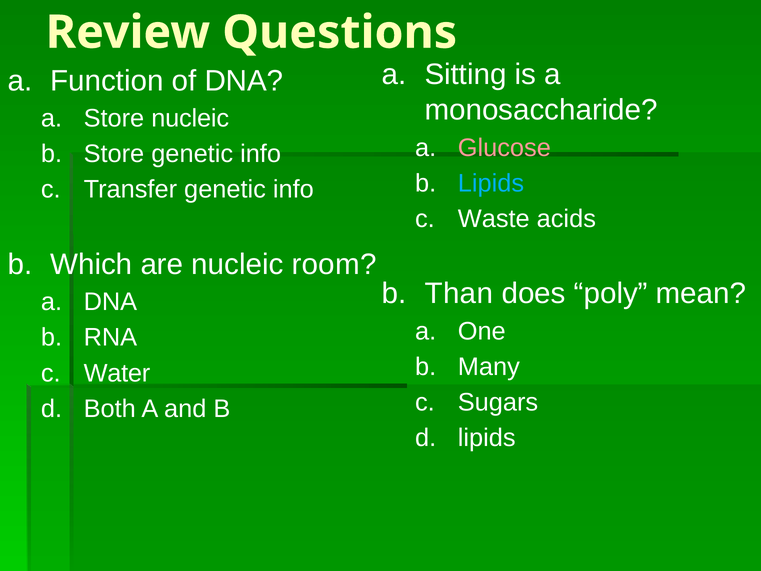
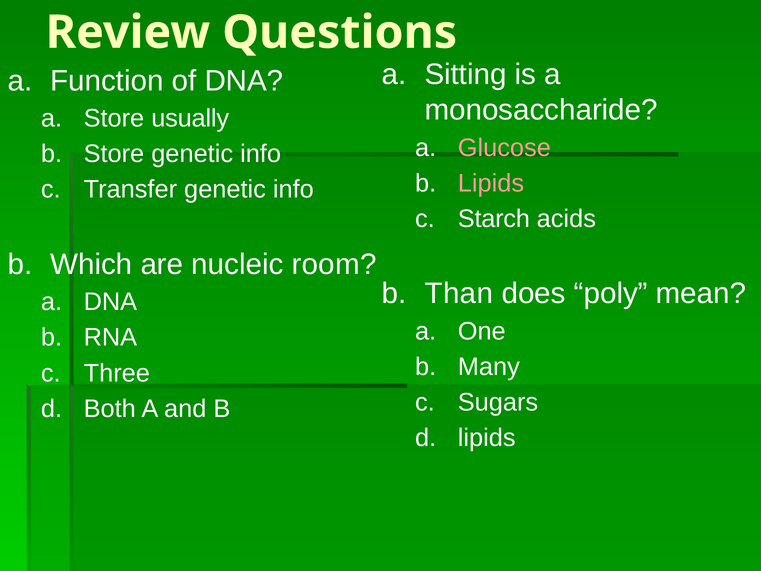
Store nucleic: nucleic -> usually (190, 118)
Lipids colour: light blue -> pink (491, 183)
Waste: Waste -> Starch (494, 219)
Water: Water -> Three (117, 373)
